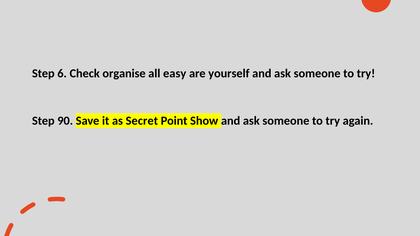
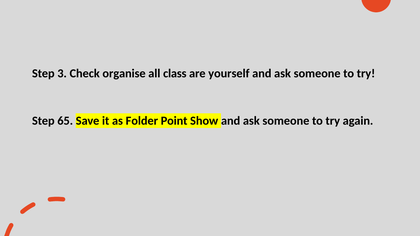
6: 6 -> 3 (62, 74)
easy: easy -> class (175, 74)
90: 90 -> 65 (65, 121)
Secret: Secret -> Folder (142, 121)
